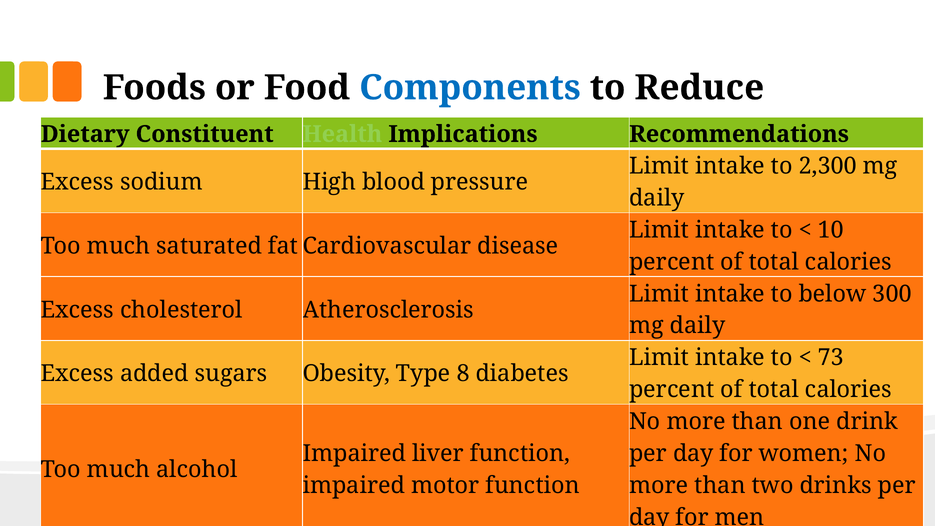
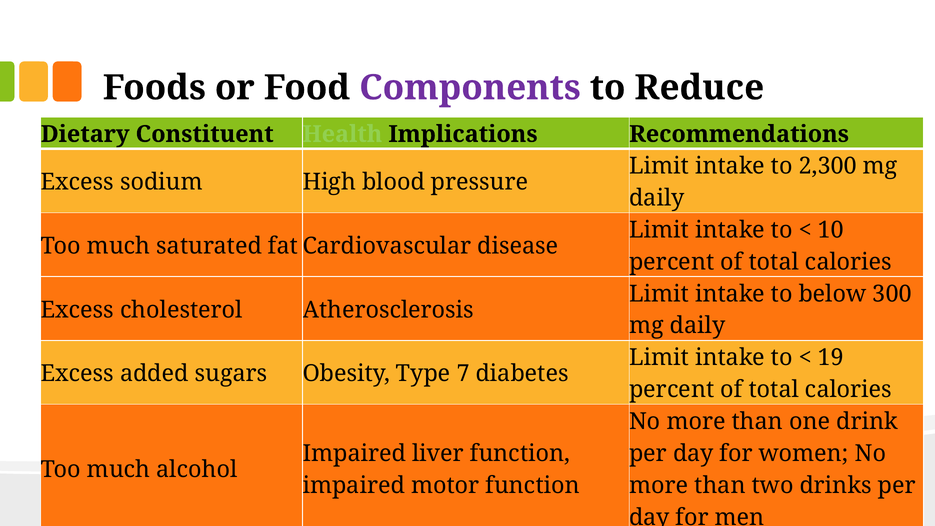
Components colour: blue -> purple (470, 88)
73: 73 -> 19 (831, 358)
8: 8 -> 7 (463, 374)
